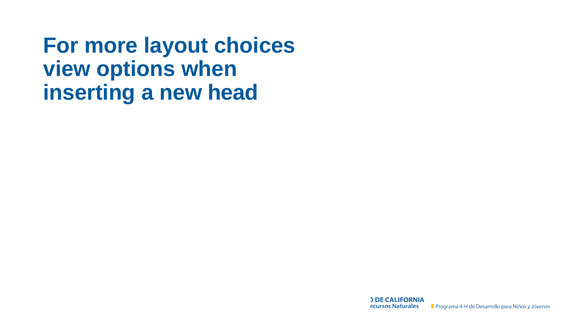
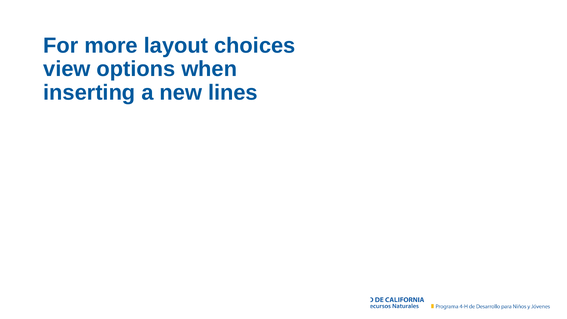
head: head -> lines (233, 93)
